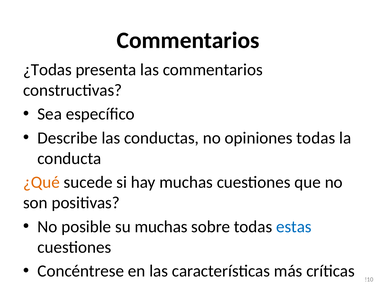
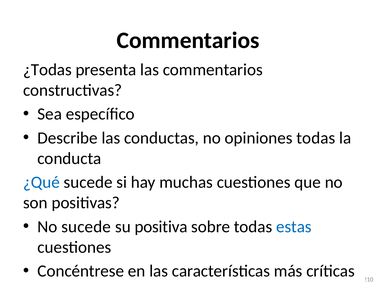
¿Qué colour: orange -> blue (41, 182)
No posible: posible -> sucede (86, 227)
su muchas: muchas -> positiva (161, 227)
